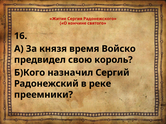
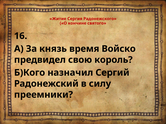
князя: князя -> князь (53, 49)
реке: реке -> силу (100, 84)
